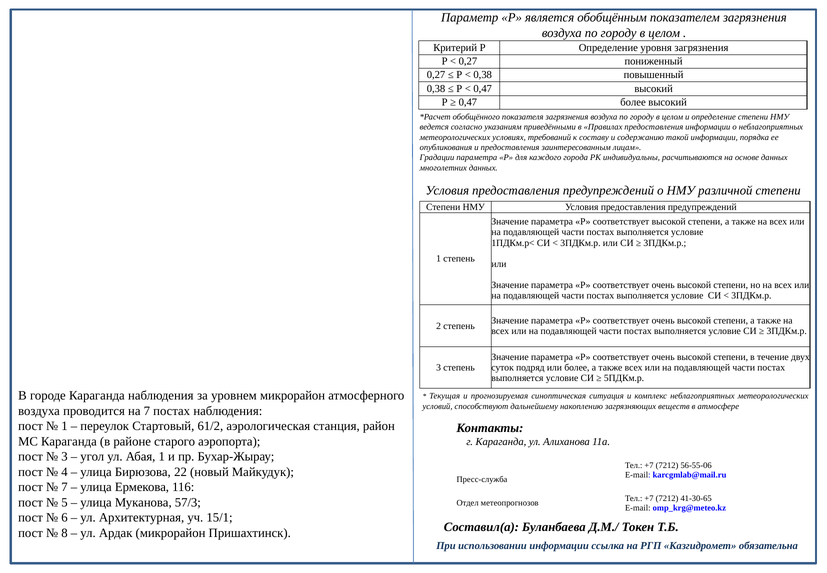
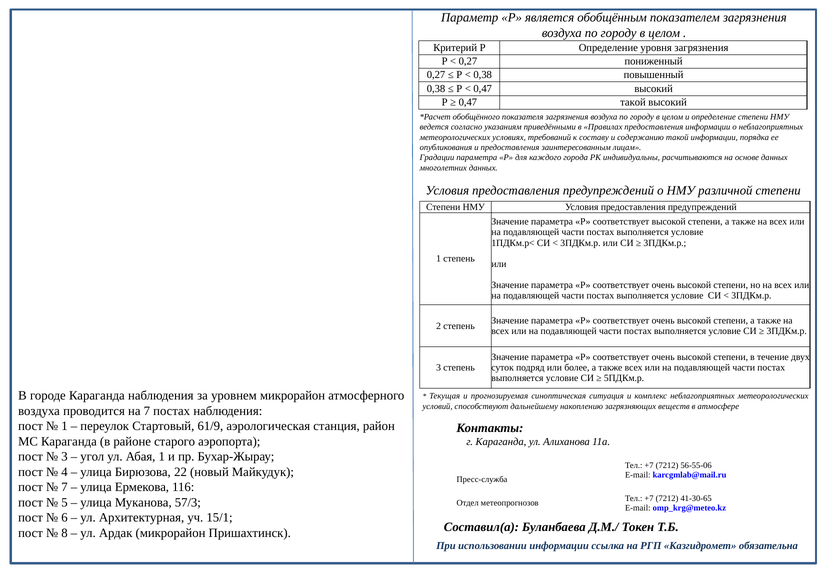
0,47 более: более -> такой (633, 102)
61/2: 61/2 -> 61/9 (210, 426)
